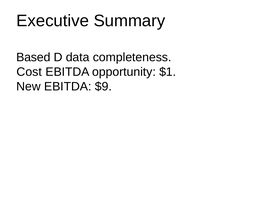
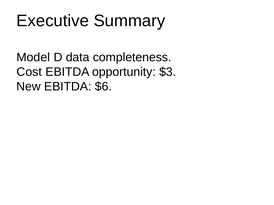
Based: Based -> Model (33, 57)
$1: $1 -> $3 (168, 72)
$9: $9 -> $6 (103, 87)
